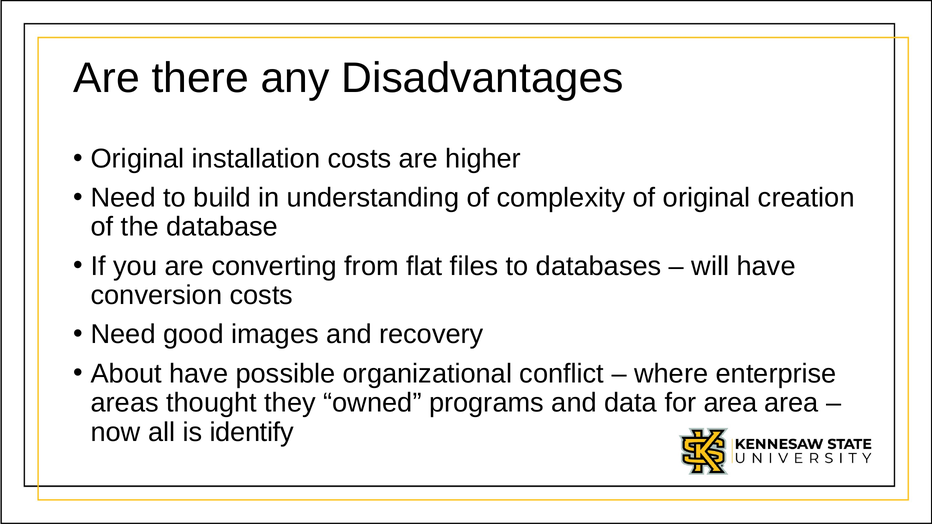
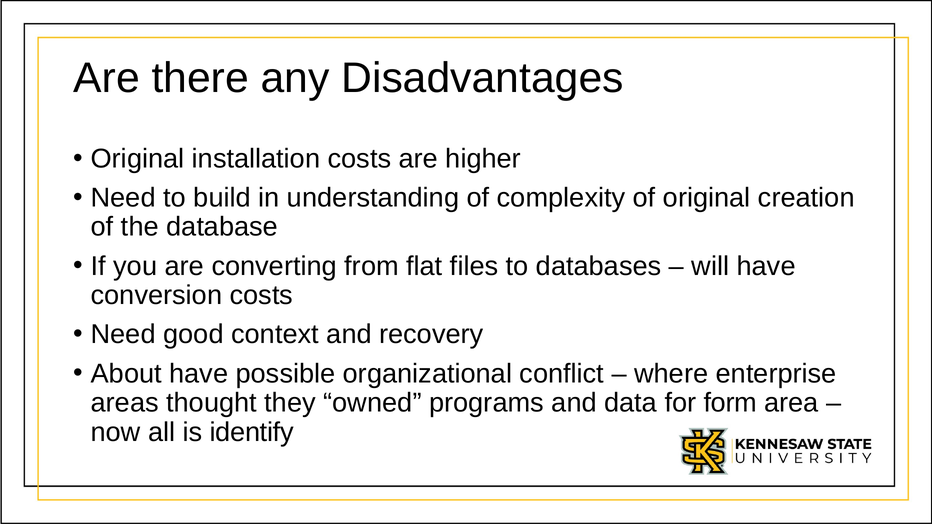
images: images -> context (275, 335)
for area: area -> form (730, 403)
